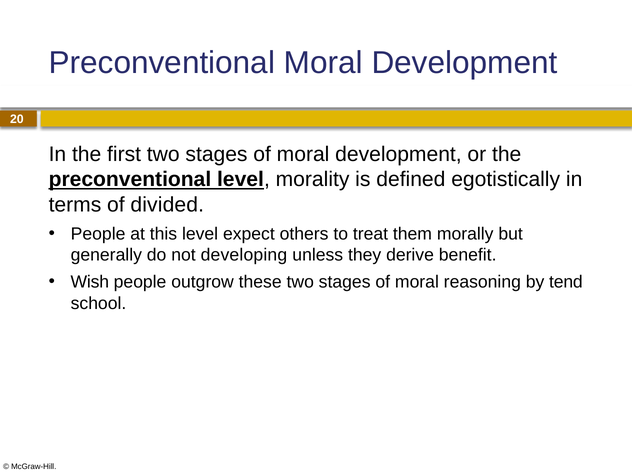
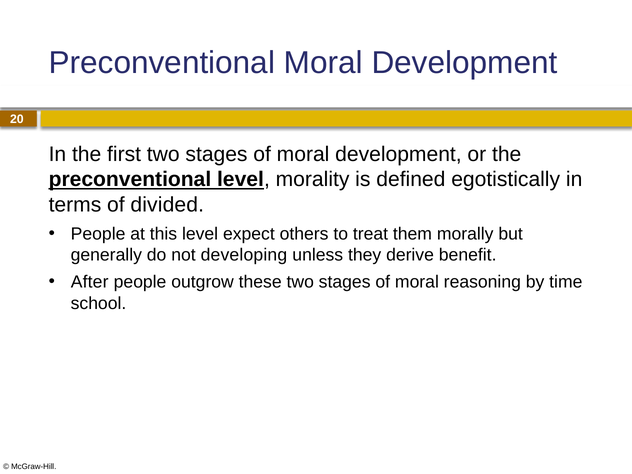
Wish: Wish -> After (90, 282)
tend: tend -> time (566, 282)
